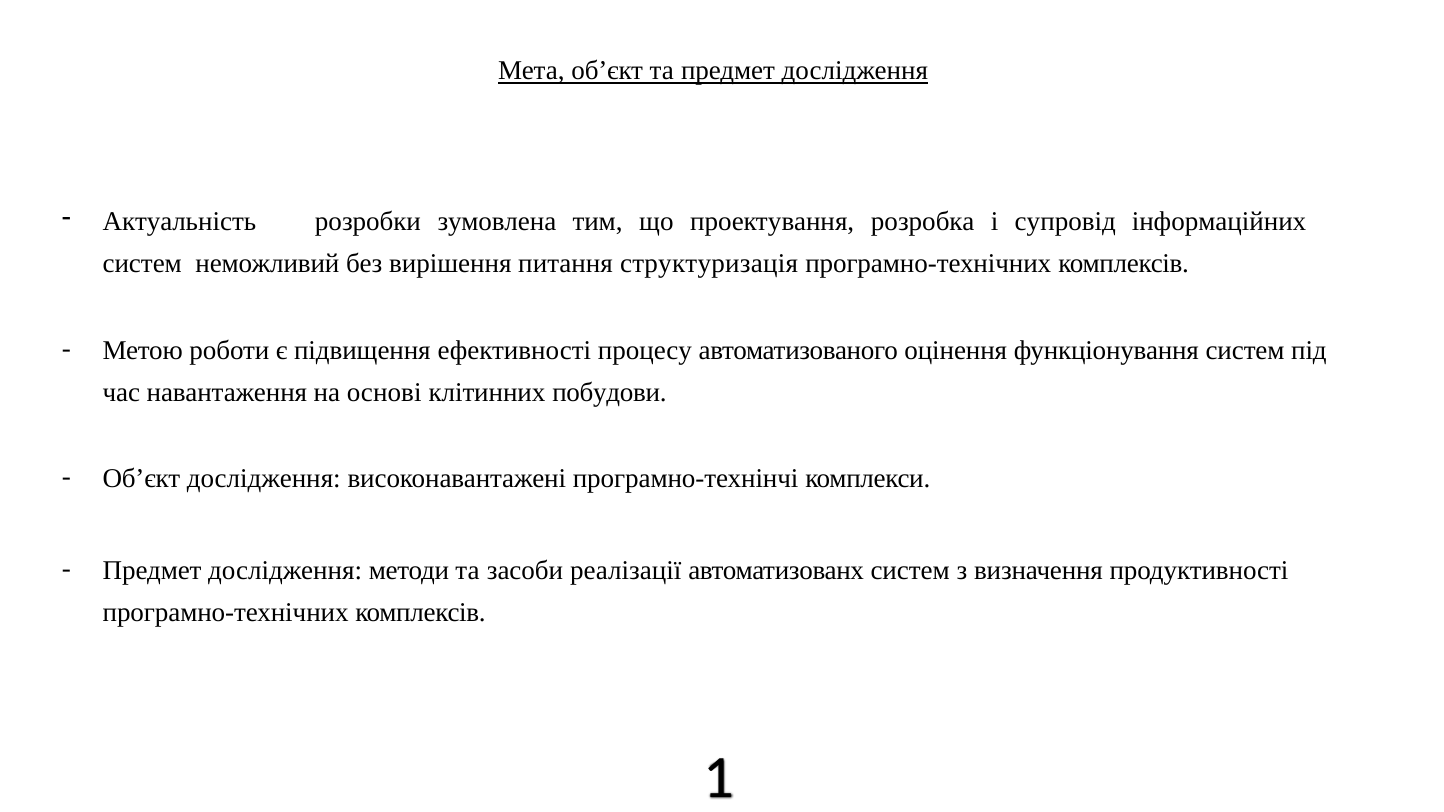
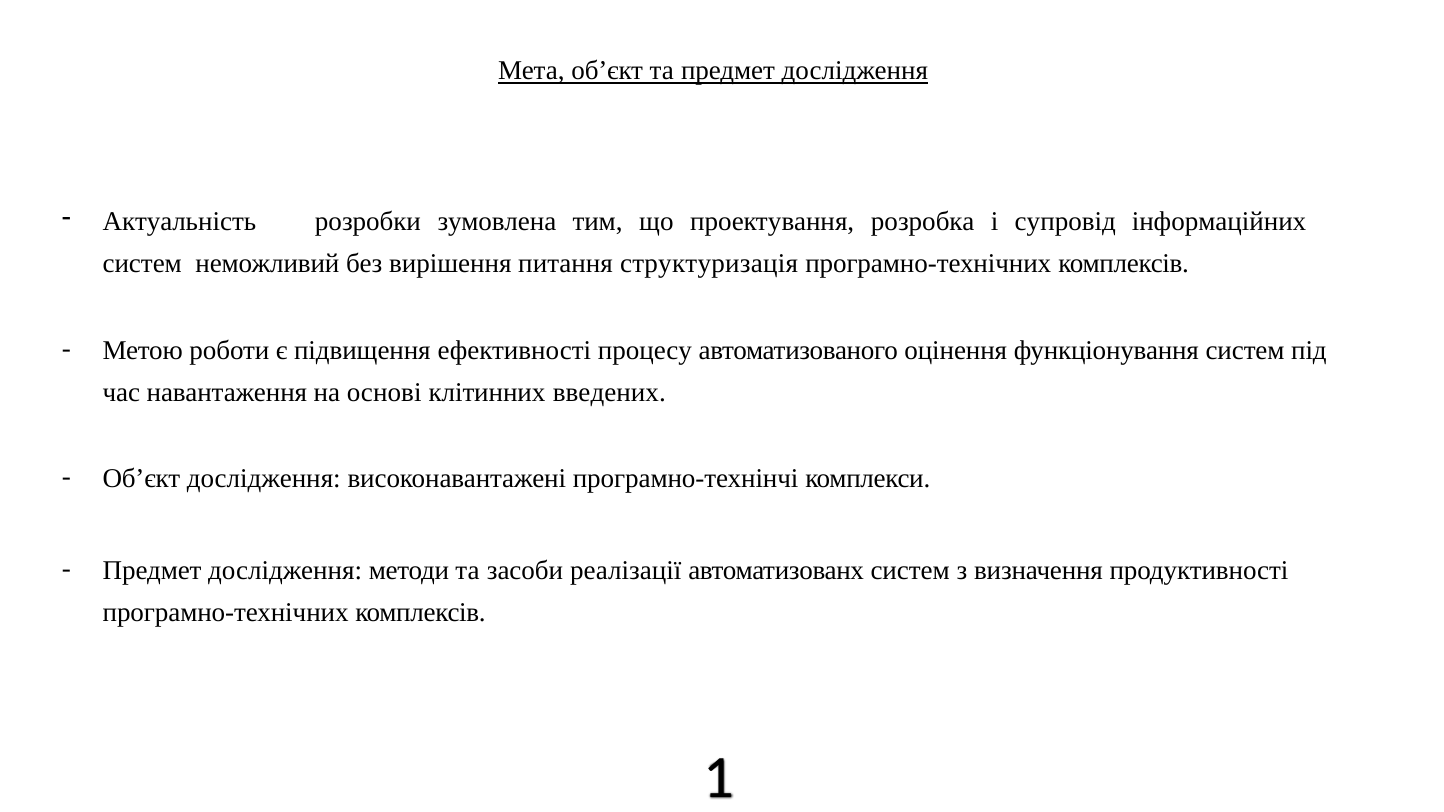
побудови: побудови -> введених (609, 392)
